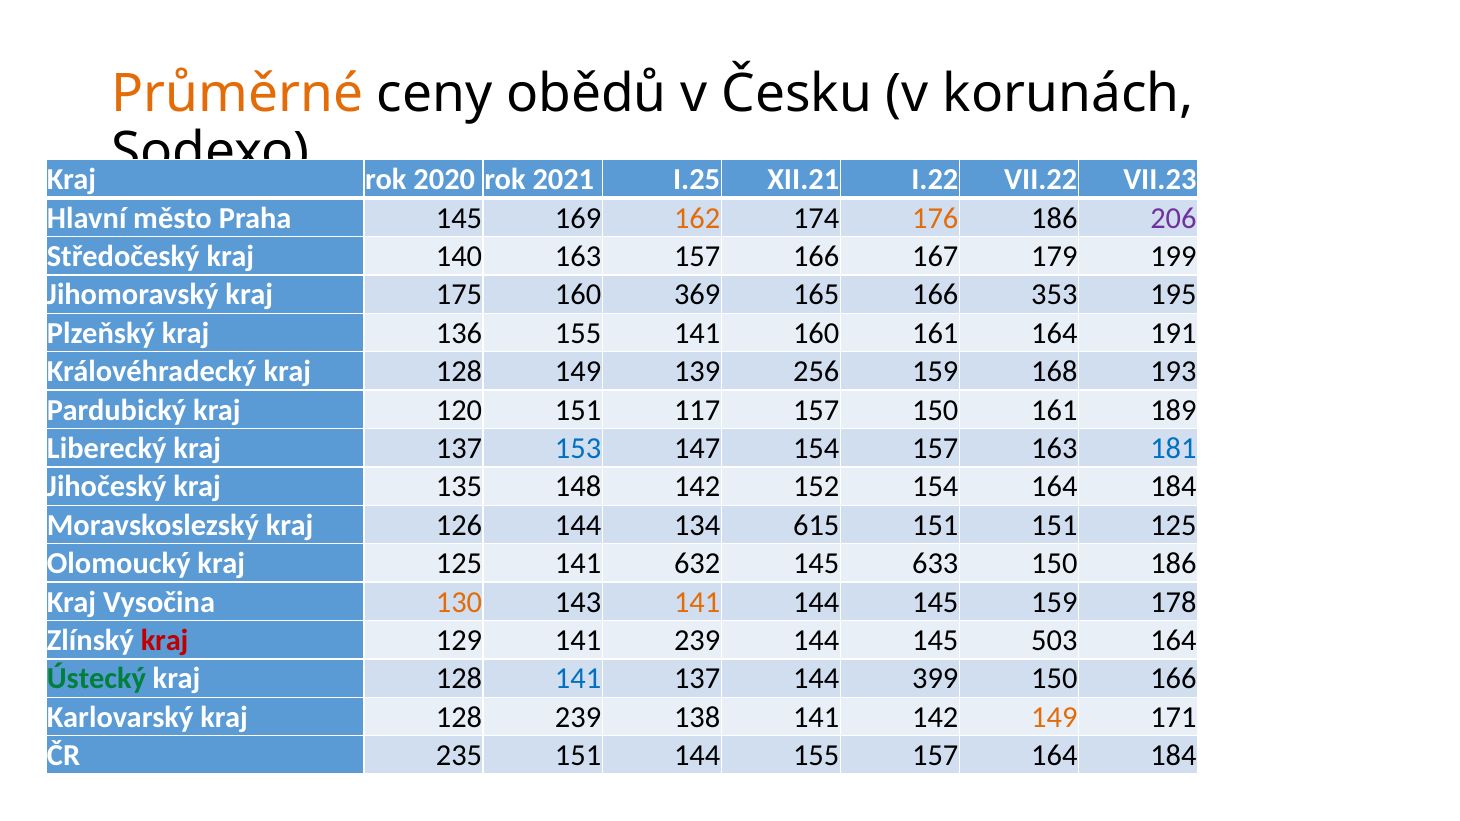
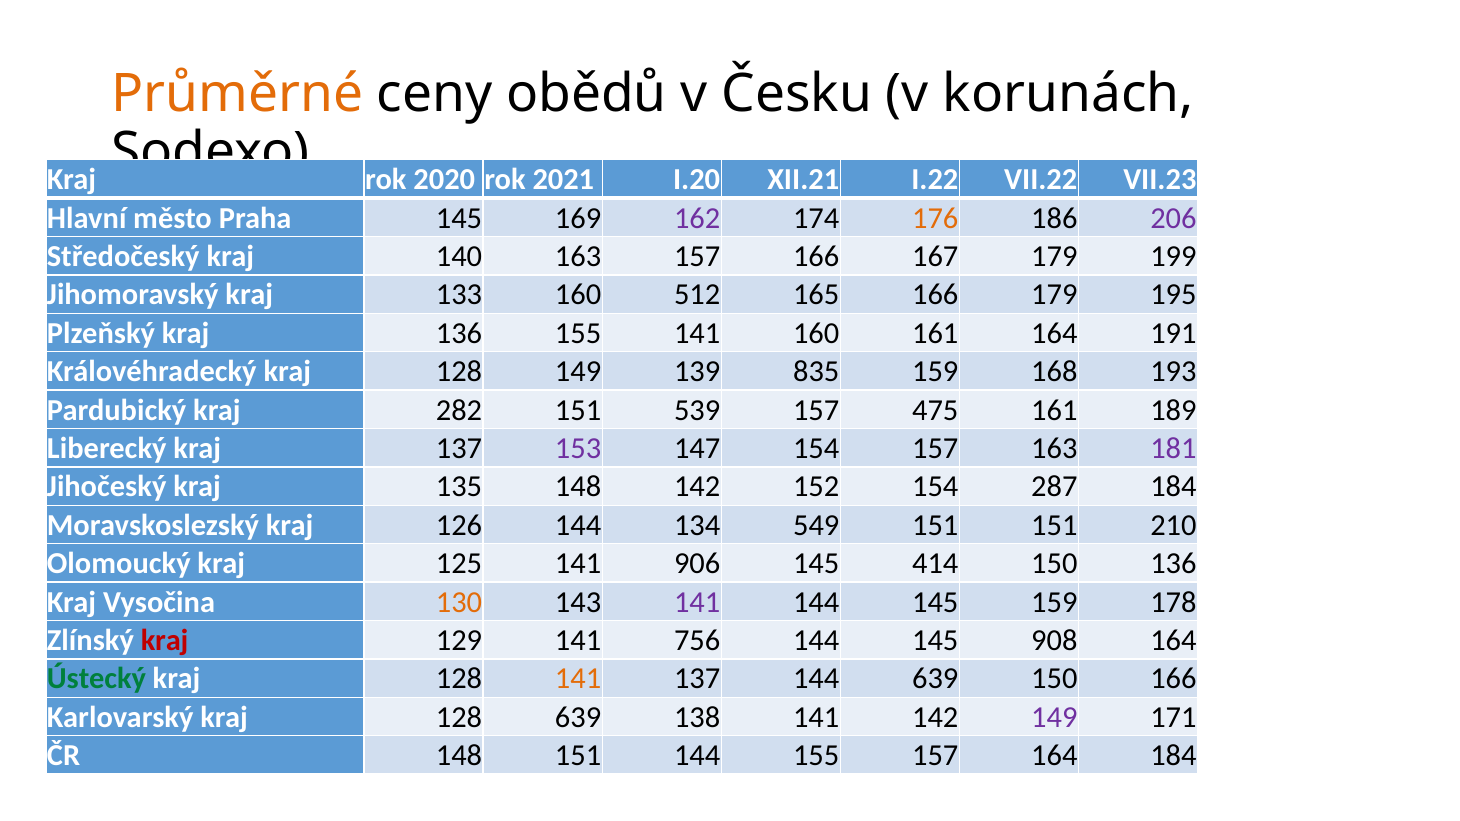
I.25: I.25 -> I.20 (697, 180)
162 colour: orange -> purple (697, 218)
175: 175 -> 133 (459, 295)
369: 369 -> 512 (697, 295)
166 353: 353 -> 179 (1054, 295)
256: 256 -> 835 (816, 372)
120: 120 -> 282 (459, 410)
117: 117 -> 539 (697, 410)
157 150: 150 -> 475 (935, 410)
153 colour: blue -> purple (578, 449)
181 colour: blue -> purple (1173, 449)
154 164: 164 -> 287 (1054, 487)
615: 615 -> 549 (816, 526)
151 125: 125 -> 210 (1173, 526)
632: 632 -> 906 (697, 564)
633: 633 -> 414 (935, 564)
150 186: 186 -> 136 (1173, 564)
141 colour: orange -> purple (697, 602)
141 239: 239 -> 756 (697, 641)
503: 503 -> 908 (1054, 641)
141 colour: blue -> orange (578, 679)
144 399: 399 -> 639 (935, 679)
128 239: 239 -> 639 (578, 718)
149 colour: orange -> purple (1054, 718)
ČR 235: 235 -> 148 (459, 756)
